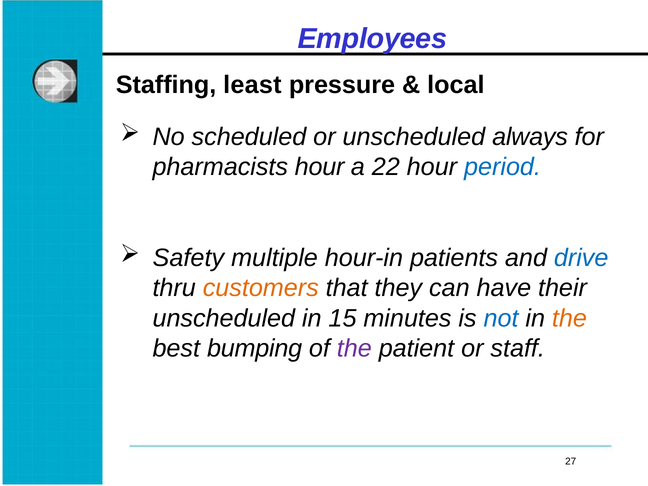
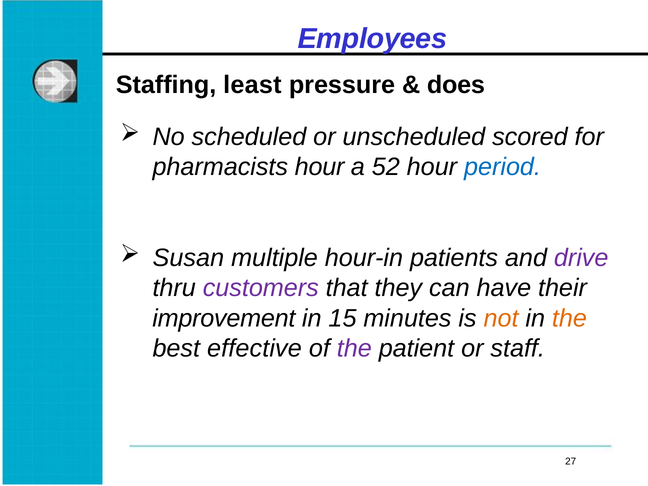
local: local -> does (456, 85)
always: always -> scored (530, 137)
22: 22 -> 52 (386, 167)
Safety: Safety -> Susan (188, 258)
drive colour: blue -> purple (581, 258)
customers colour: orange -> purple (261, 288)
unscheduled: unscheduled -> improvement (224, 318)
not colour: blue -> orange (501, 318)
bumping: bumping -> effective (254, 349)
